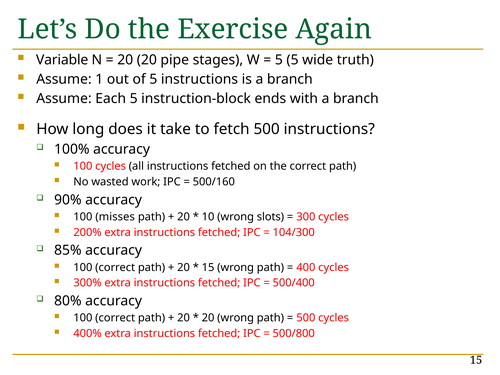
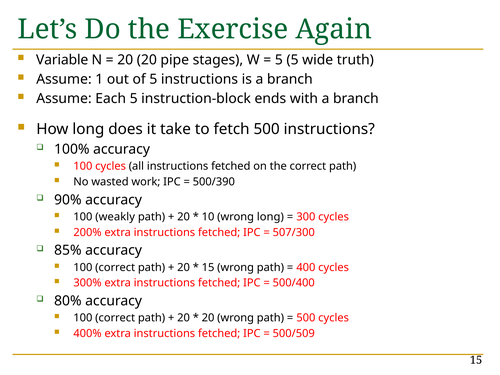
500/160: 500/160 -> 500/390 (214, 182)
misses: misses -> weakly (115, 217)
wrong slots: slots -> long (270, 217)
104/300: 104/300 -> 507/300 (294, 232)
500/800: 500/800 -> 500/509 (294, 334)
